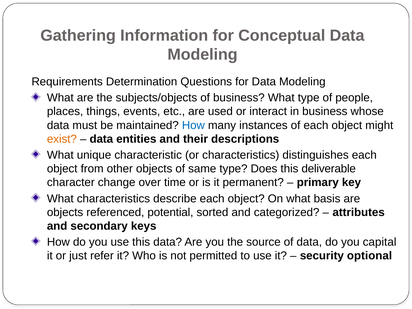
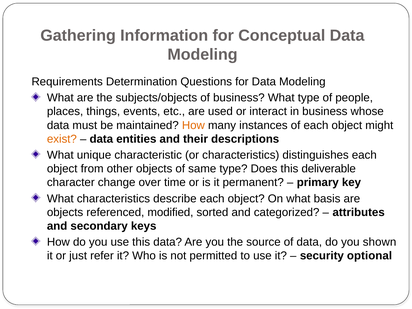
How colour: blue -> orange (193, 125)
potential: potential -> modified (170, 212)
capital: capital -> shown (380, 242)
